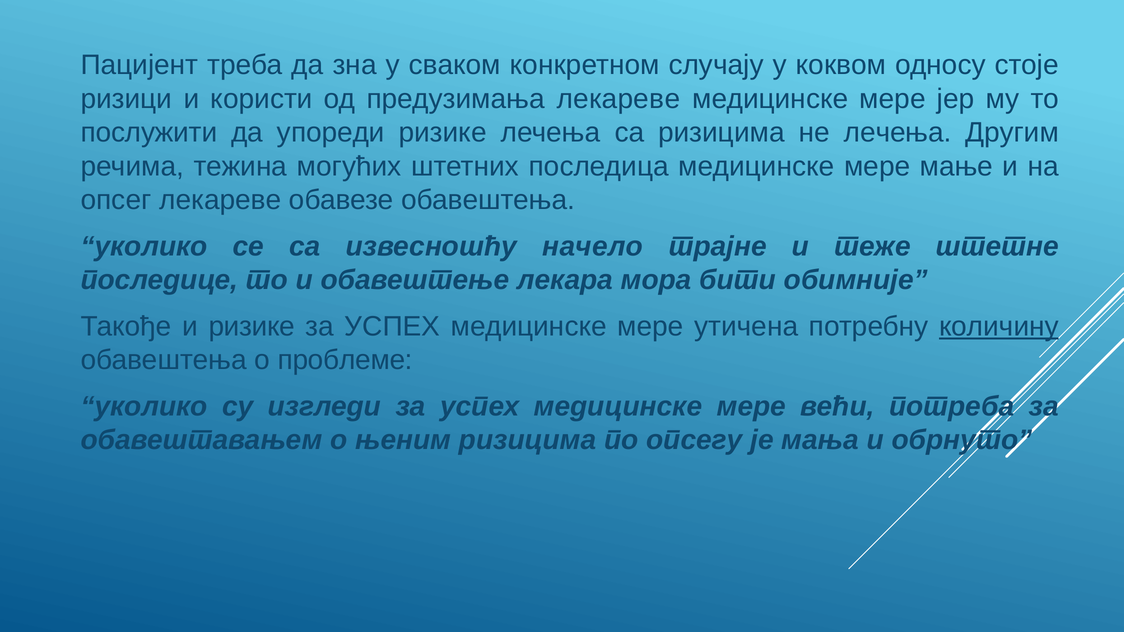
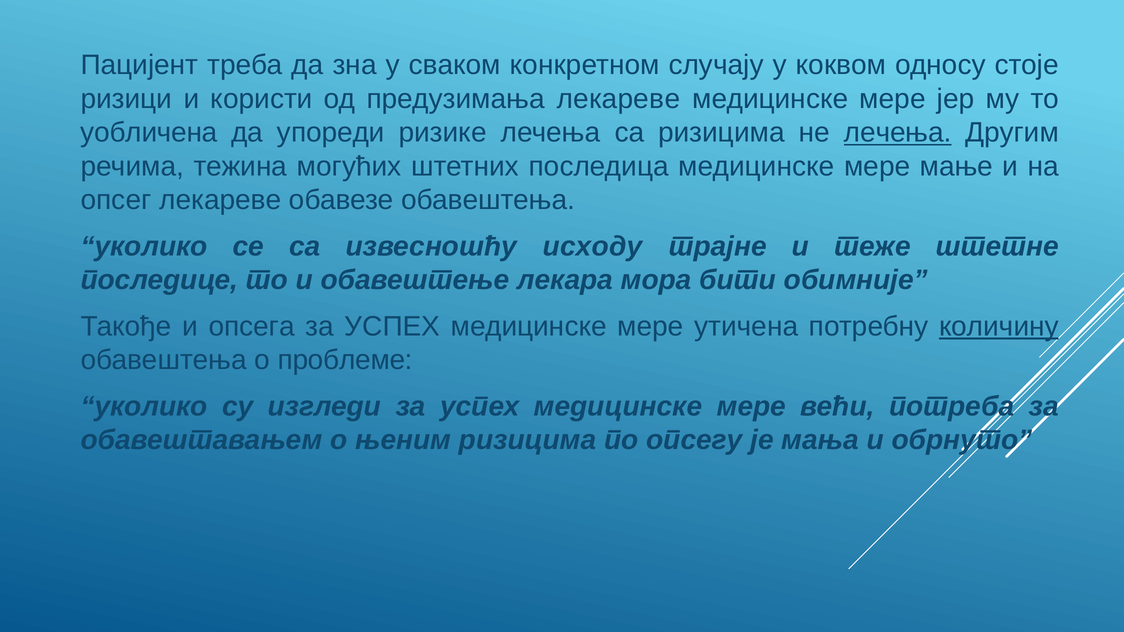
послужити: послужити -> уобличена (149, 133)
лечења underline: none -> present (898, 133)
начело: начело -> исходу (593, 246)
и ризике: ризике -> опсега (252, 327)
